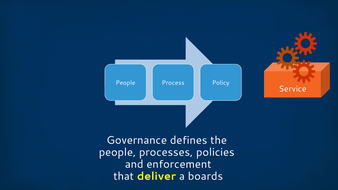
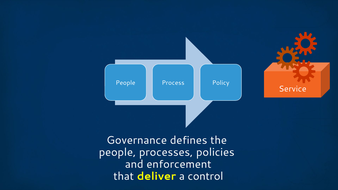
boards: boards -> control (206, 176)
